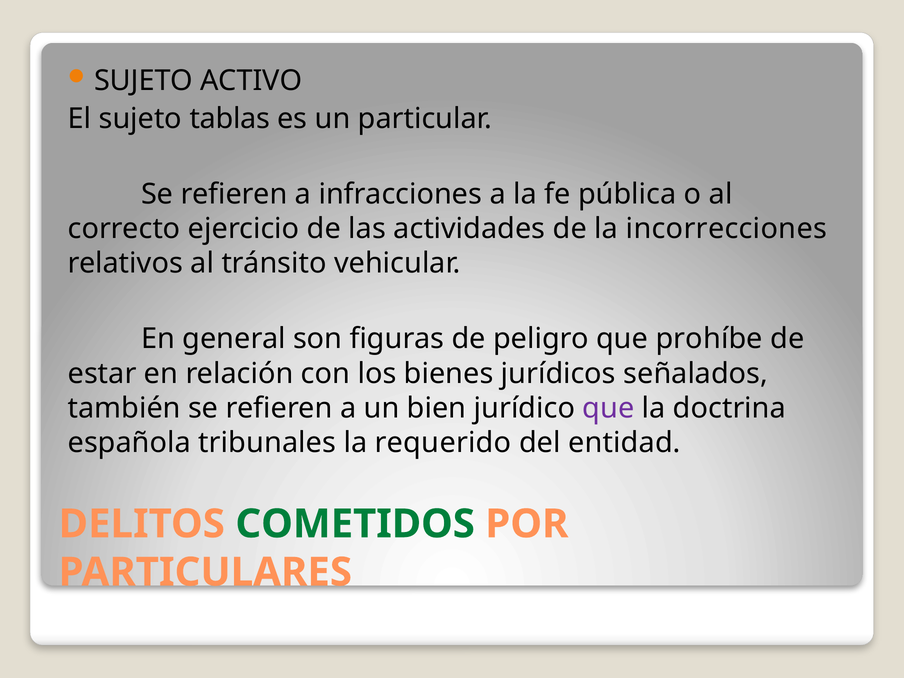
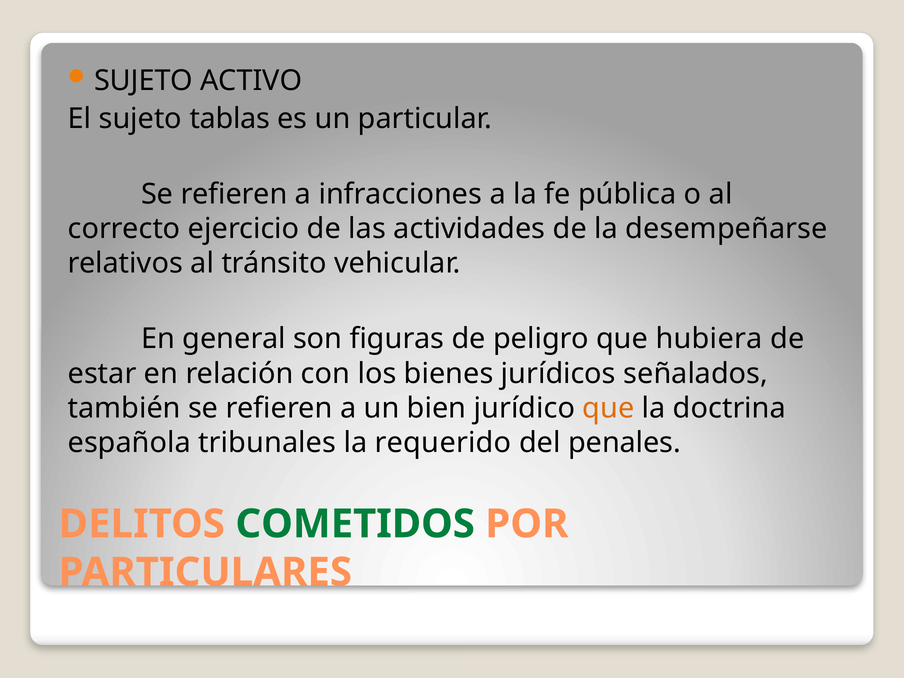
incorrecciones: incorrecciones -> desempeñarse (727, 229)
prohíbe: prohíbe -> hubiera (709, 339)
que colour: purple -> orange (608, 408)
entidad: entidad -> penales (625, 443)
